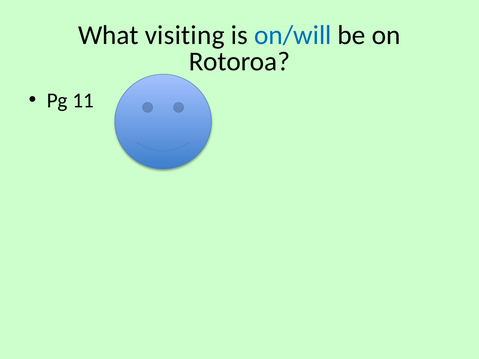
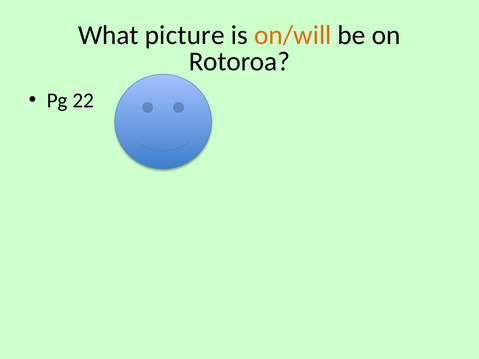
visiting: visiting -> picture (185, 35)
on/will colour: blue -> orange (293, 35)
11: 11 -> 22 (83, 100)
